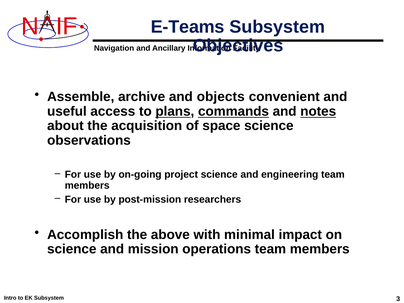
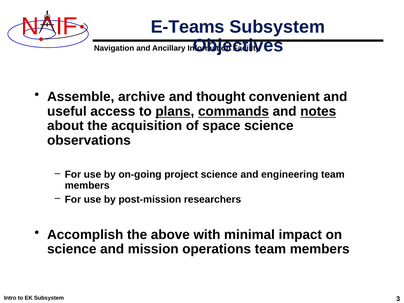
objects: objects -> thought (221, 97)
